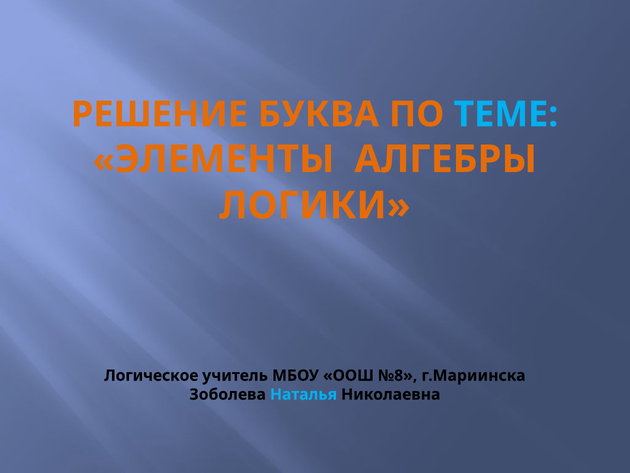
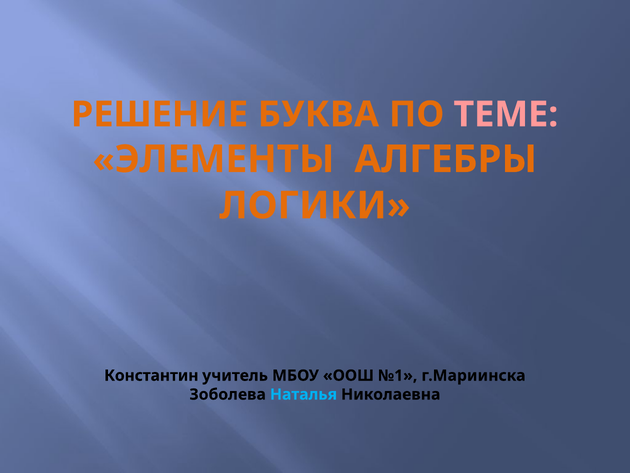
ТЕМЕ colour: light blue -> pink (506, 114)
Логическое: Логическое -> Константин (151, 375)
№8: №8 -> №1 (398, 375)
